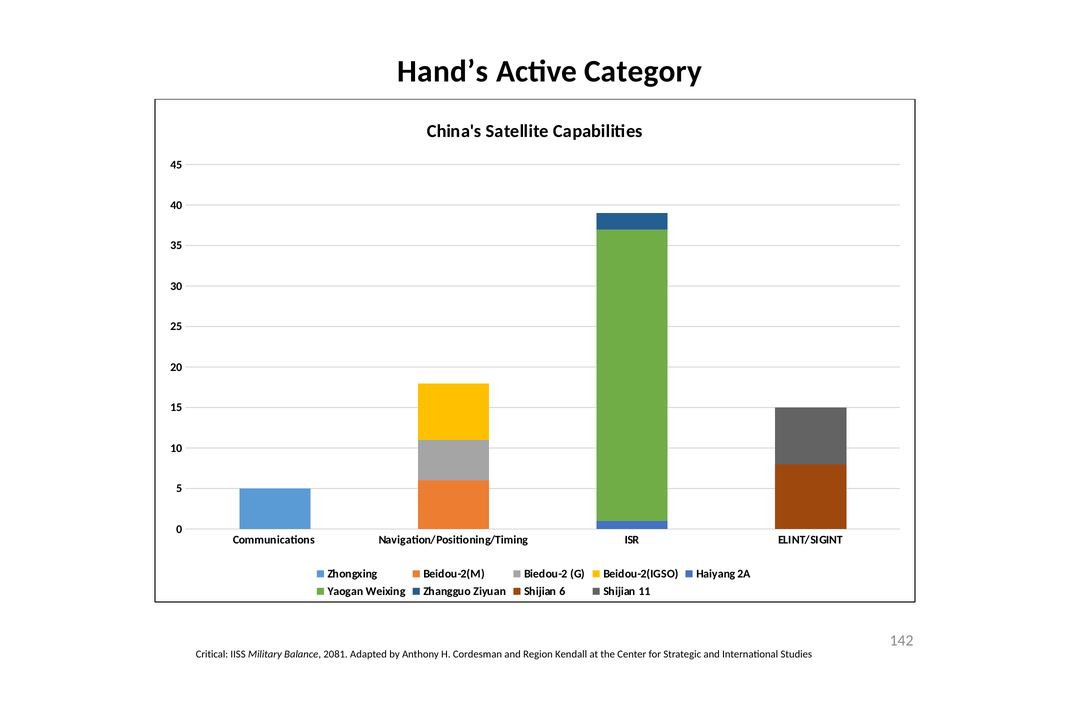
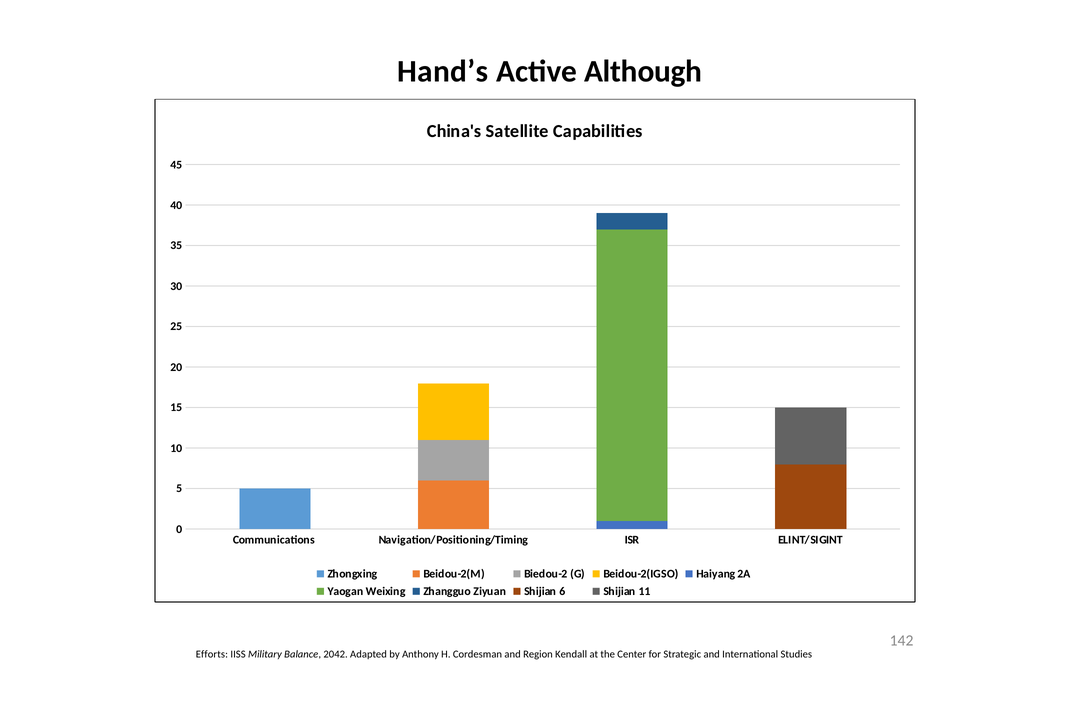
Category: Category -> Although (643, 72)
Critical: Critical -> Efforts (212, 655)
2081: 2081 -> 2042 (336, 655)
